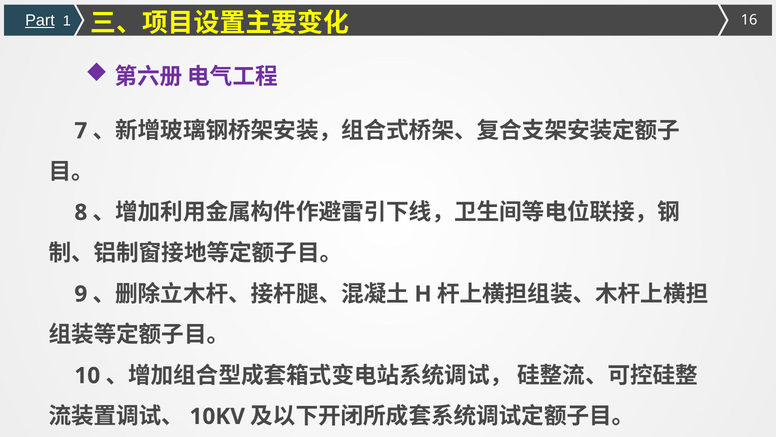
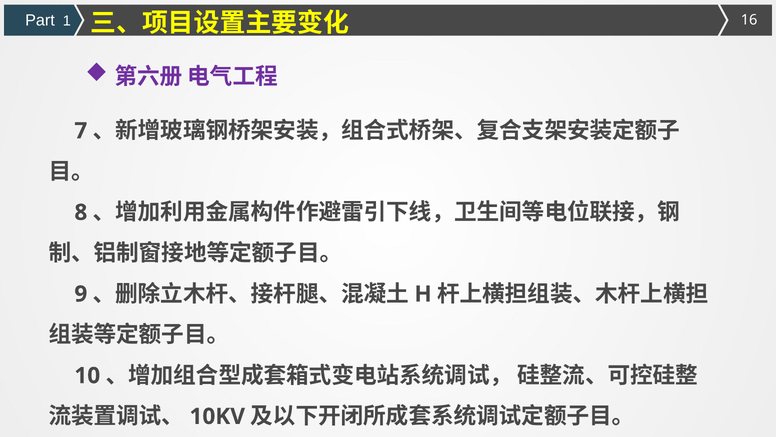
Part underline: present -> none (40, 20)
